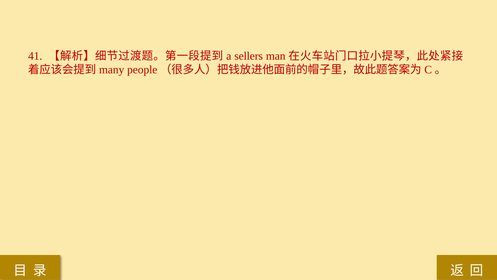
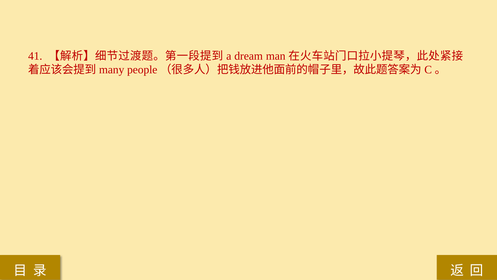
sellers: sellers -> dream (249, 56)
